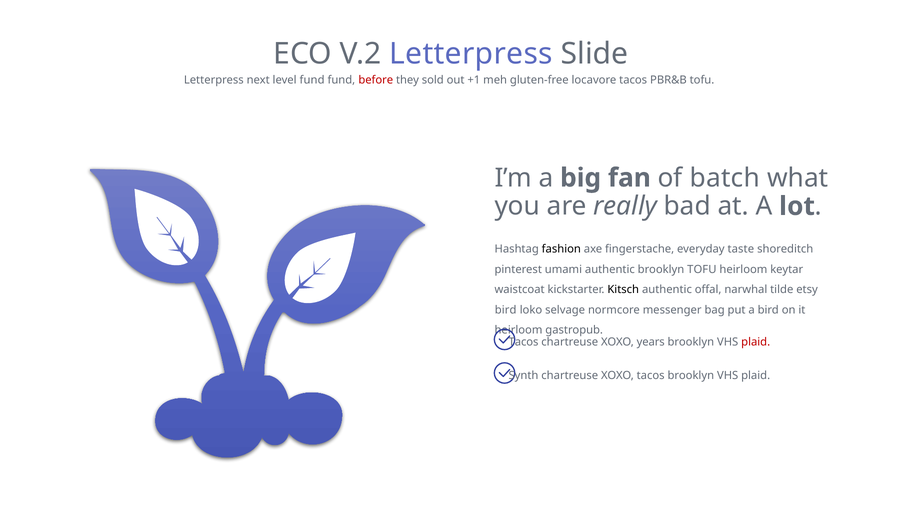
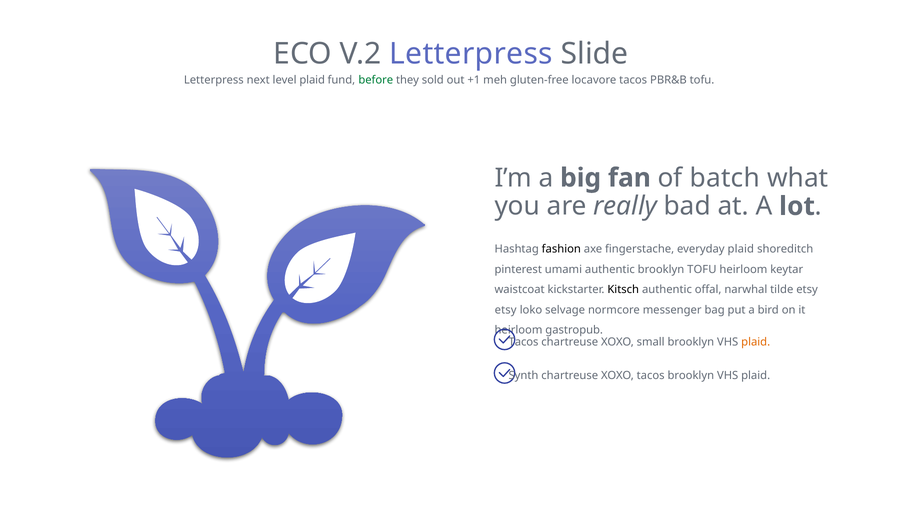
level fund: fund -> plaid (312, 80)
before colour: red -> green (376, 80)
everyday taste: taste -> plaid (741, 249)
bird: bird -> etsy (506, 310)
years: years -> small (651, 342)
plaid colour: red -> orange (756, 342)
